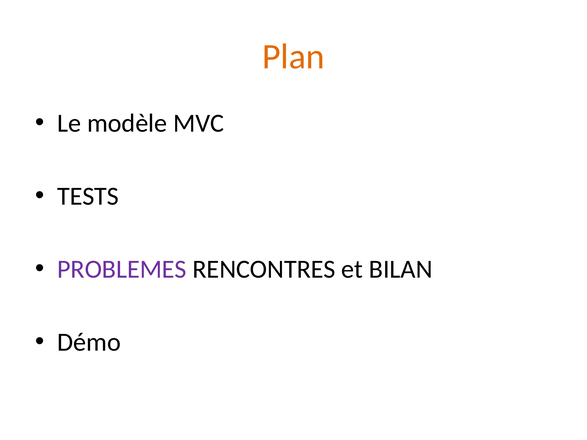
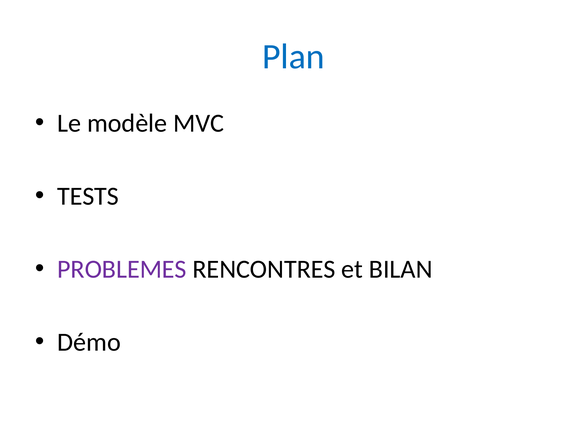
Plan colour: orange -> blue (293, 57)
